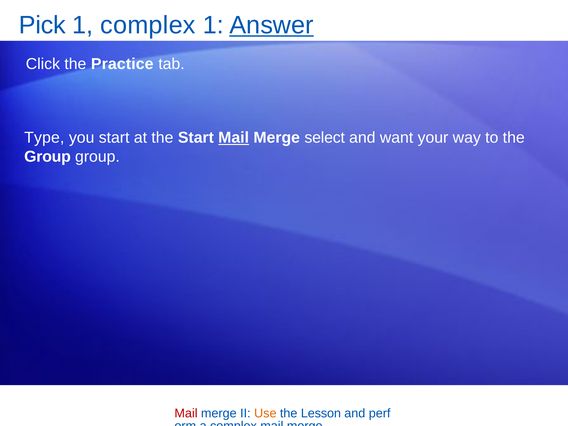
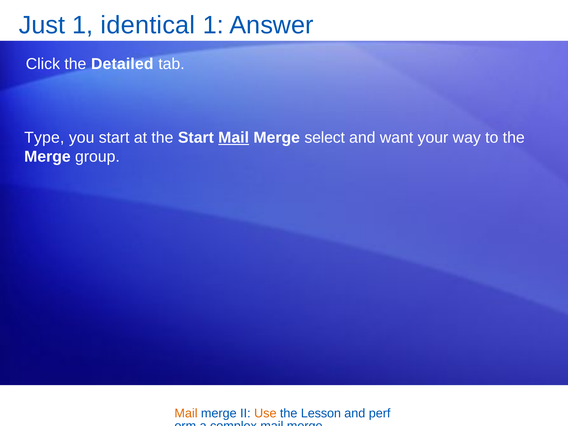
Pick: Pick -> Just (42, 25)
1 complex: complex -> identical (148, 25)
Answer underline: present -> none (272, 25)
Practice: Practice -> Detailed (122, 64)
Group: Group -> Merge (47, 157)
Mail colour: red -> orange (186, 413)
